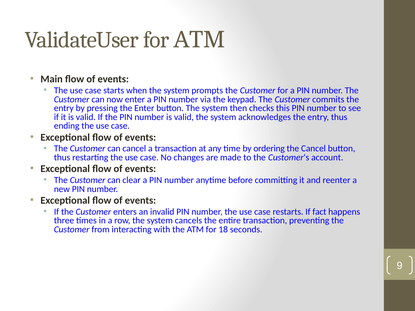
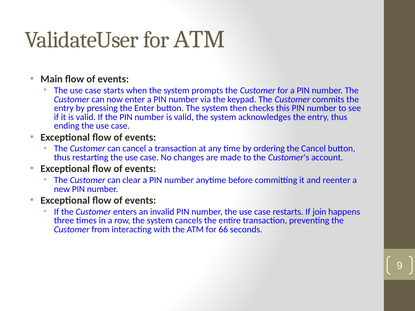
fact: fact -> join (319, 212)
18: 18 -> 66 (223, 230)
